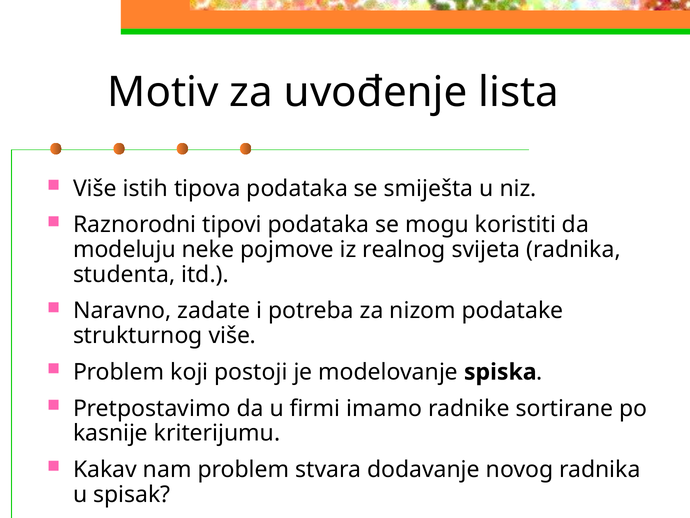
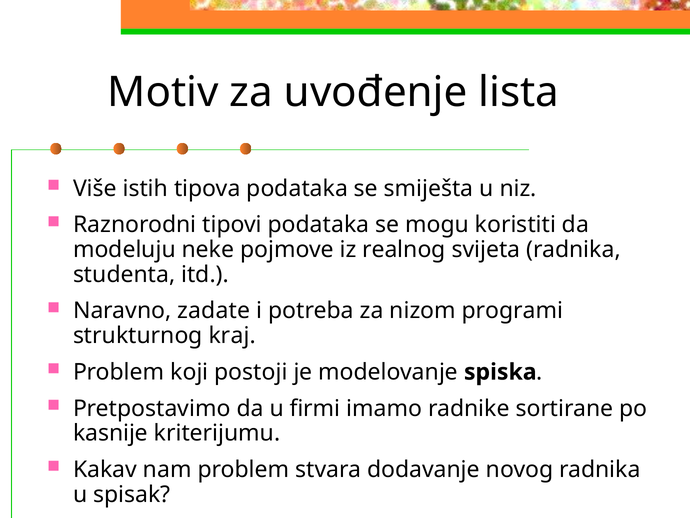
podatake: podatake -> programi (513, 311)
strukturnog više: više -> kraj (232, 335)
